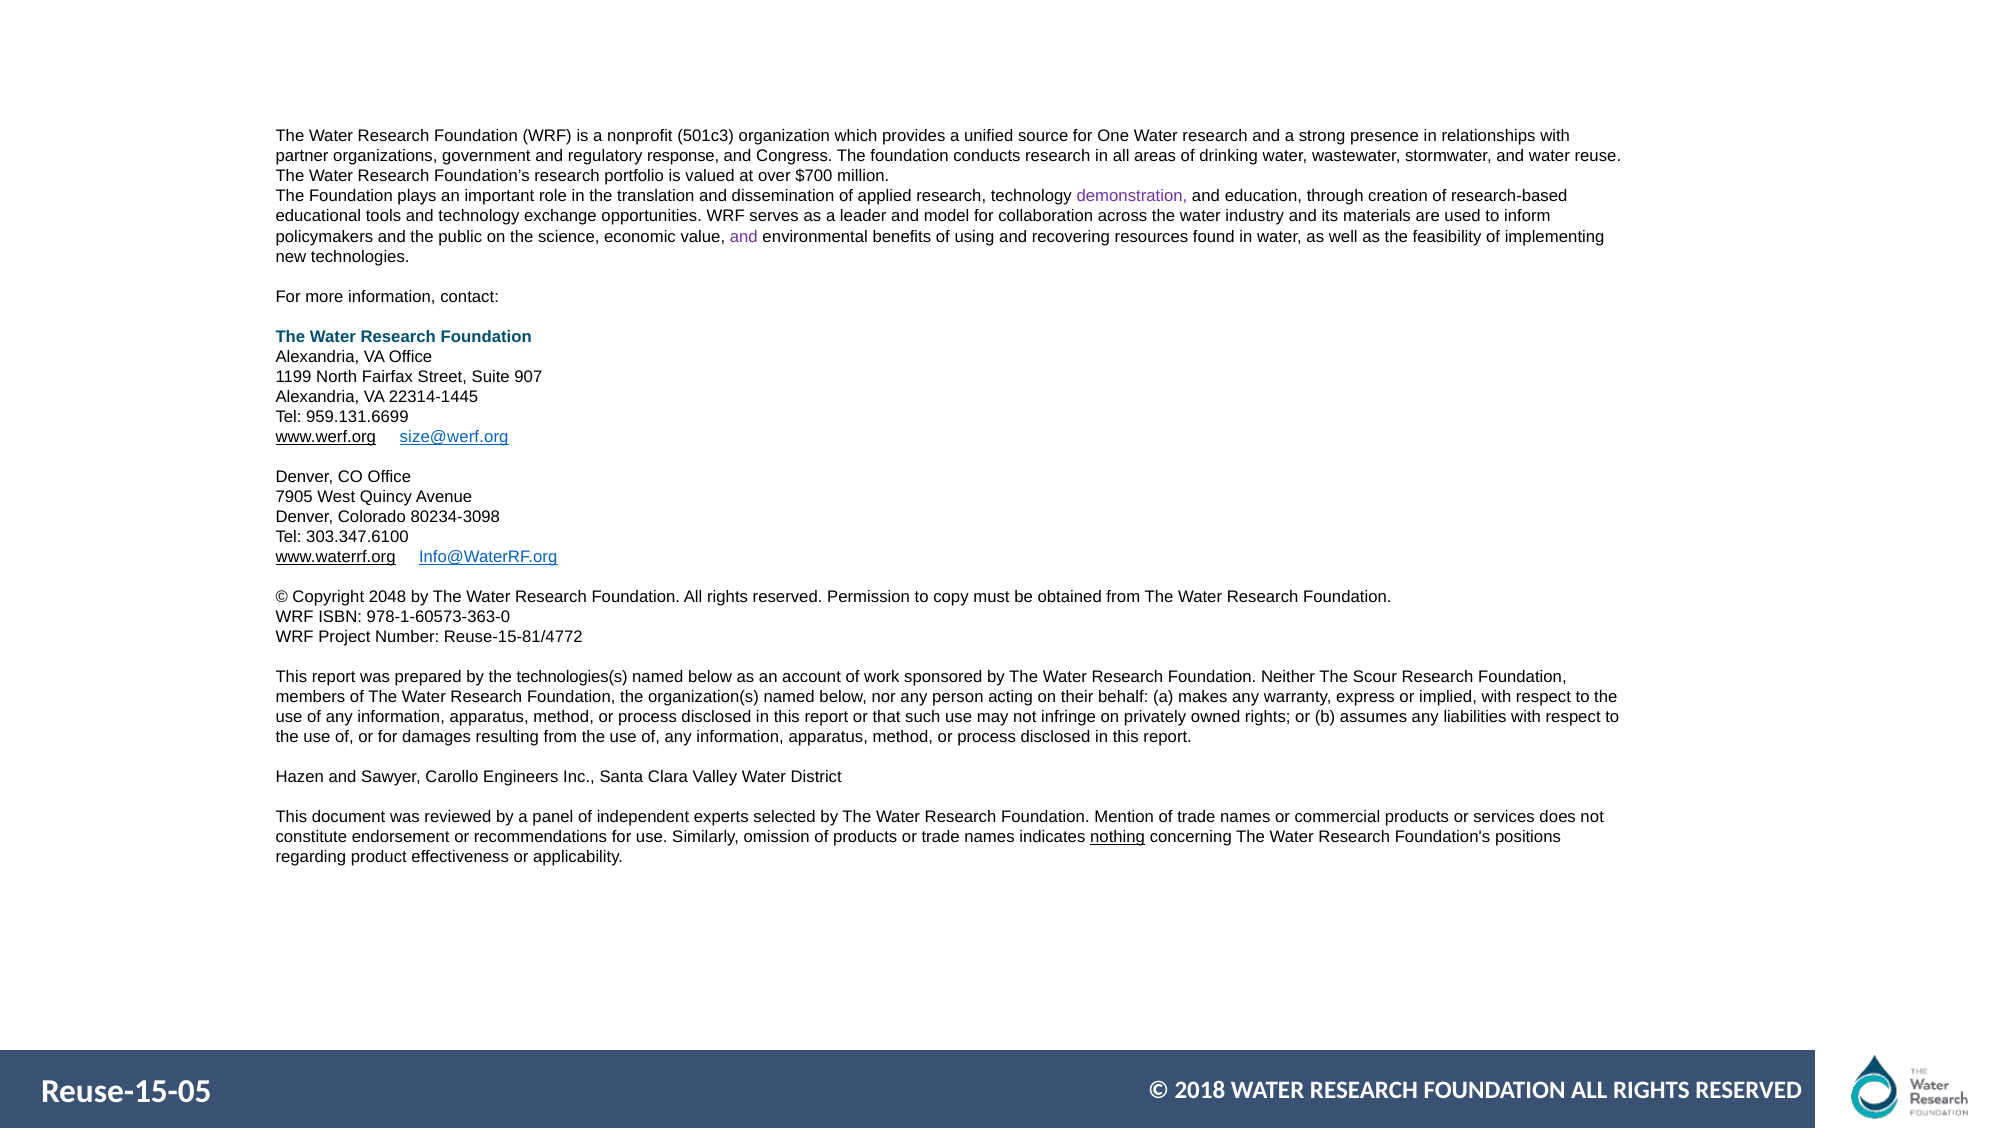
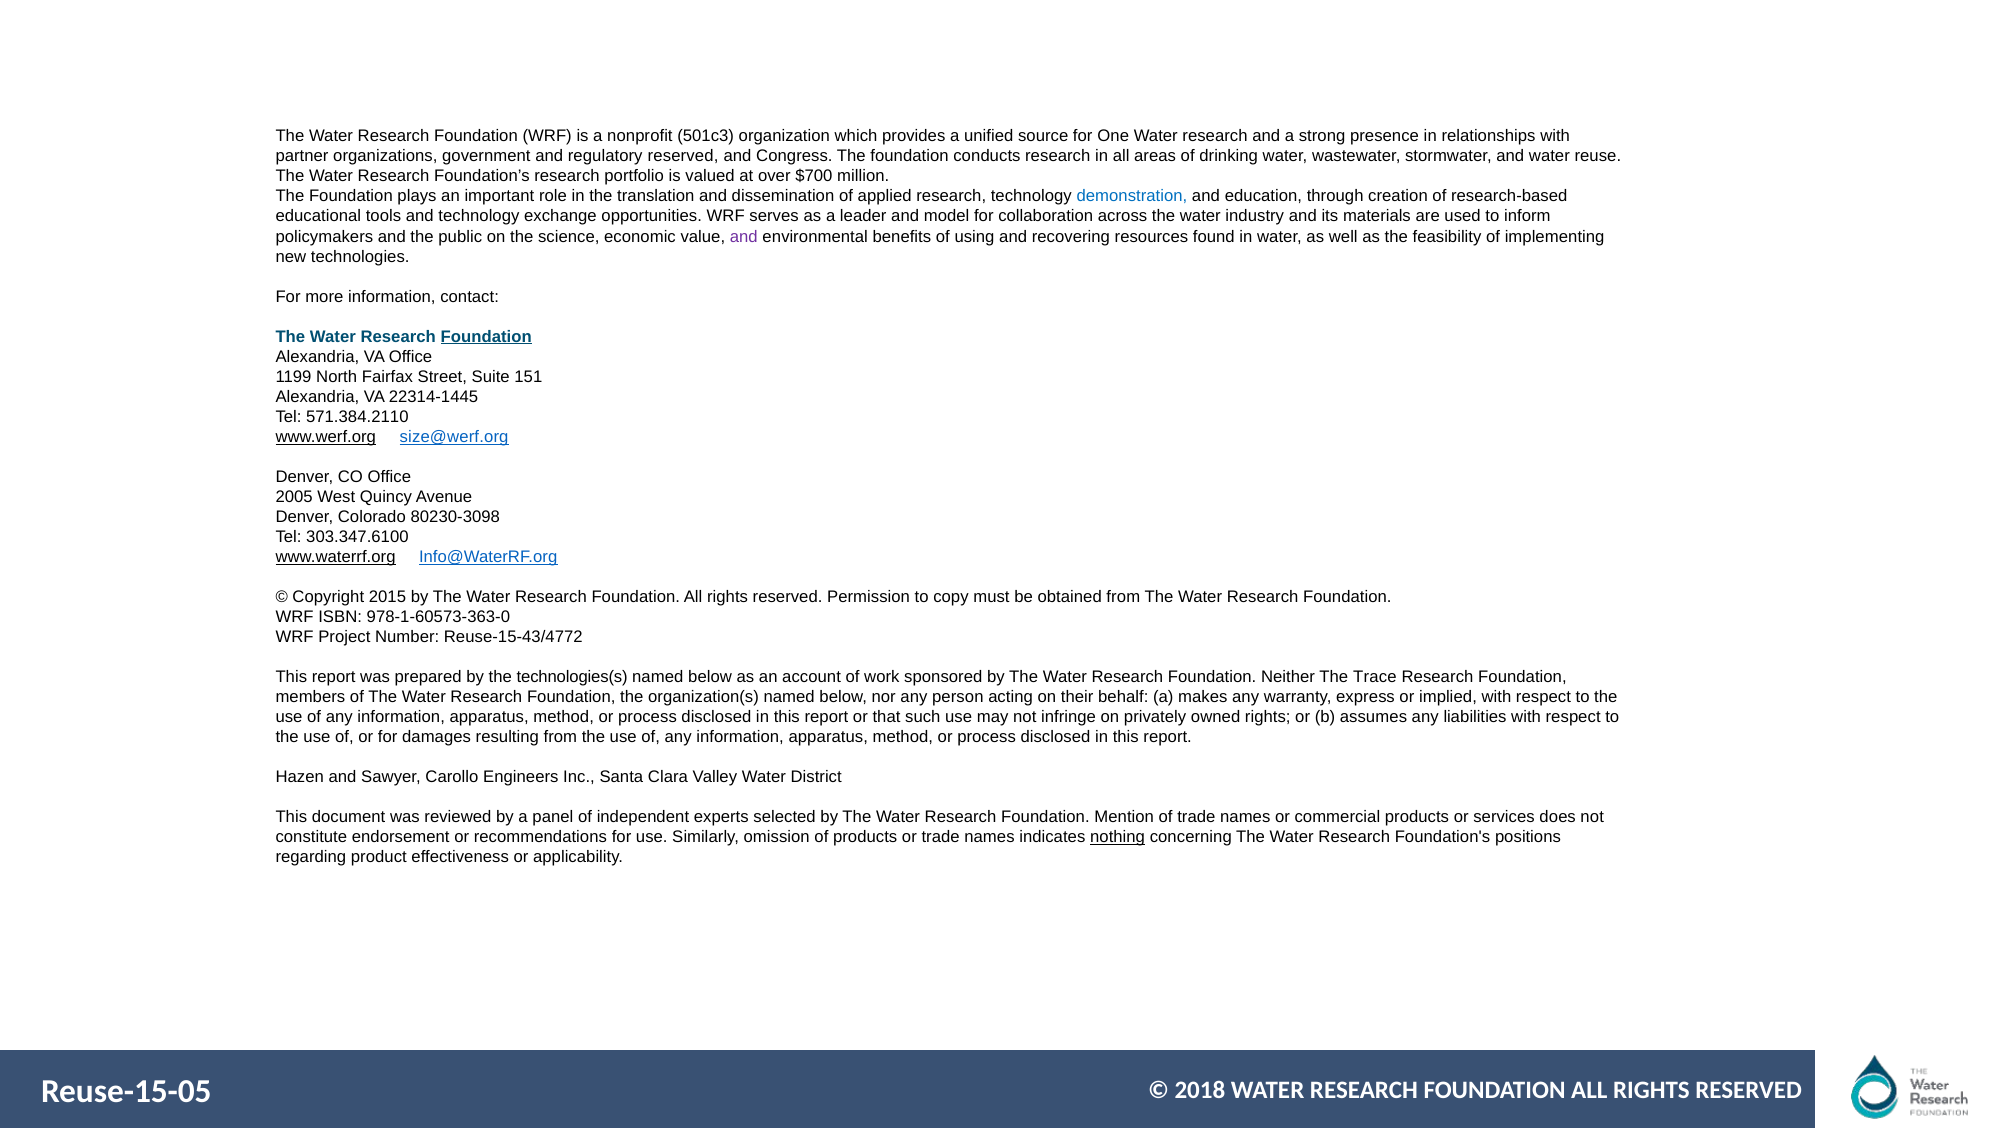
regulatory response: response -> reserved (683, 156)
demonstration colour: purple -> blue (1132, 196)
Foundation underline: none -> present (486, 337)
907: 907 -> 151 (528, 377)
959.131.6699: 959.131.6699 -> 571.384.2110 (357, 417)
7905: 7905 -> 2005 (294, 497)
80234-3098: 80234-3098 -> 80230-3098 (455, 517)
2048: 2048 -> 2015 (387, 597)
Reuse-15-81/4772: Reuse-15-81/4772 -> Reuse-15-43/4772 (513, 637)
Scour: Scour -> Trace (1375, 677)
